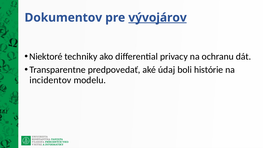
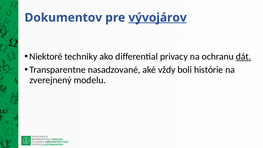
dát underline: none -> present (243, 57)
predpovedať: predpovedať -> nasadzované (114, 70)
údaj: údaj -> vždy (167, 70)
incidentov: incidentov -> zverejnený (50, 80)
